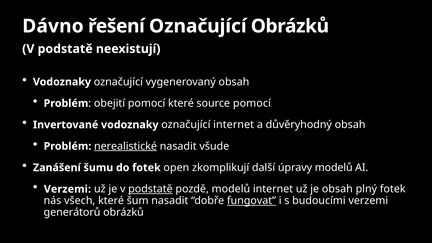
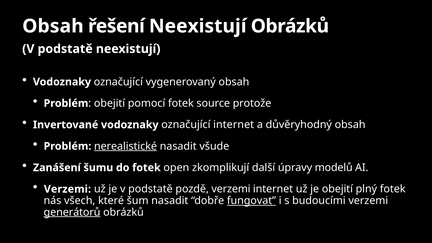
Dávno: Dávno -> Obsah (53, 26)
řešení Označující: Označující -> Neexistují (198, 26)
pomocí které: které -> fotek (181, 103)
source pomocí: pomocí -> protože (252, 103)
podstatě underline: present -> none (150, 189)
pozdě modelů: modelů -> verzemi (231, 189)
je obsah: obsah -> obejití (337, 189)
generátorů underline: none -> present (72, 212)
